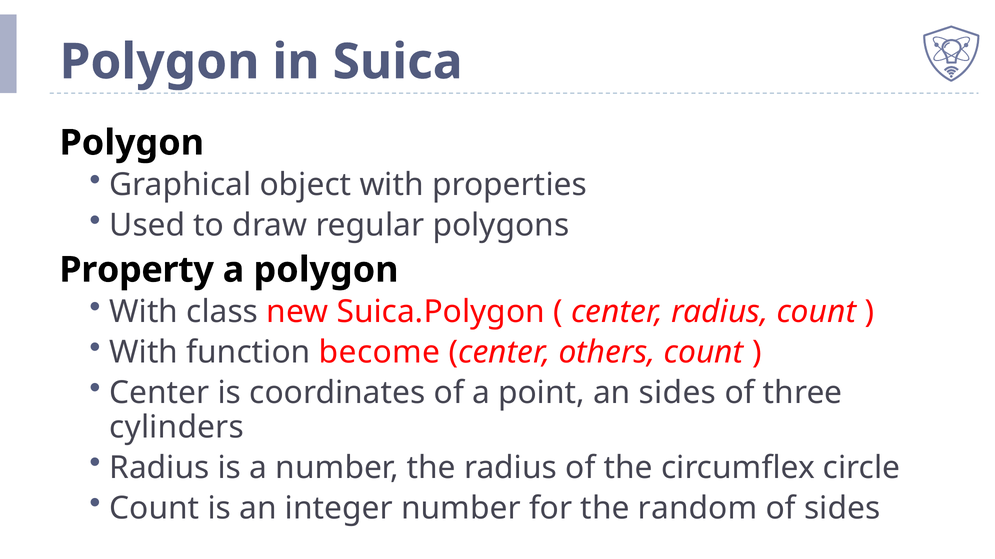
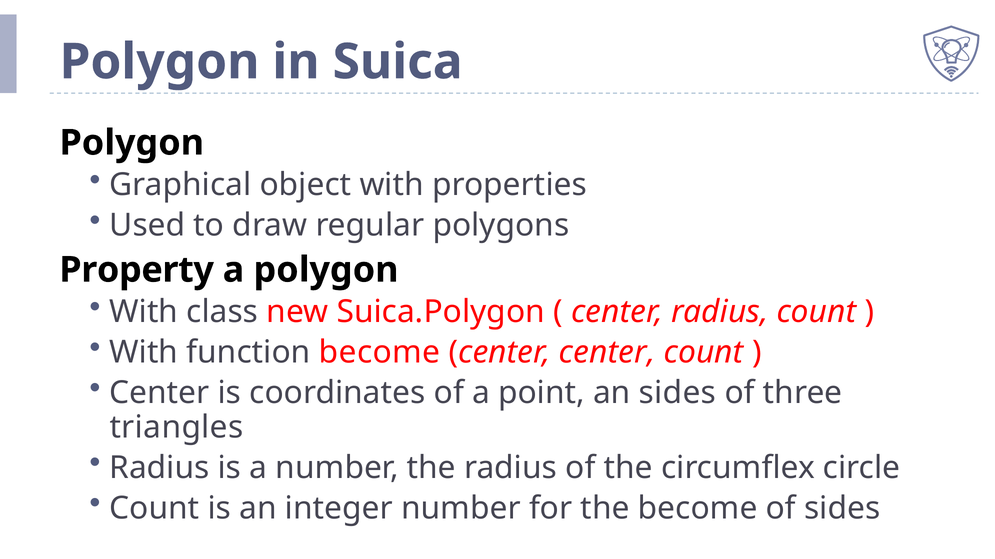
center others: others -> center (607, 353)
cylinders: cylinders -> triangles (177, 428)
the random: random -> become (698, 509)
